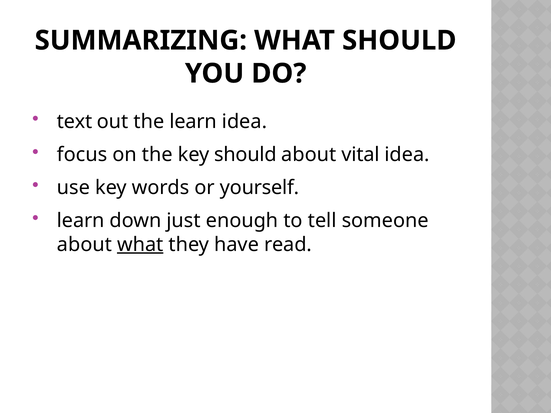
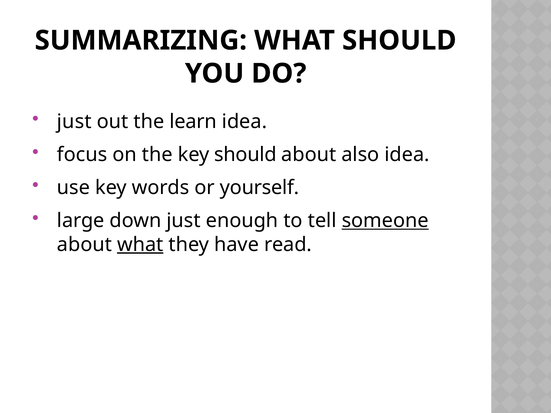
text: text -> just (74, 122)
vital: vital -> also (360, 155)
learn: learn -> large (81, 221)
someone underline: none -> present (385, 221)
